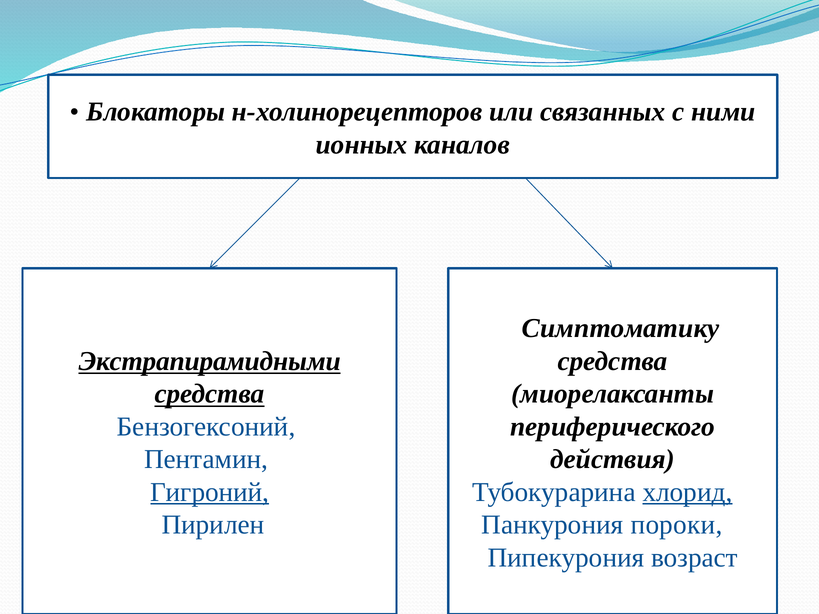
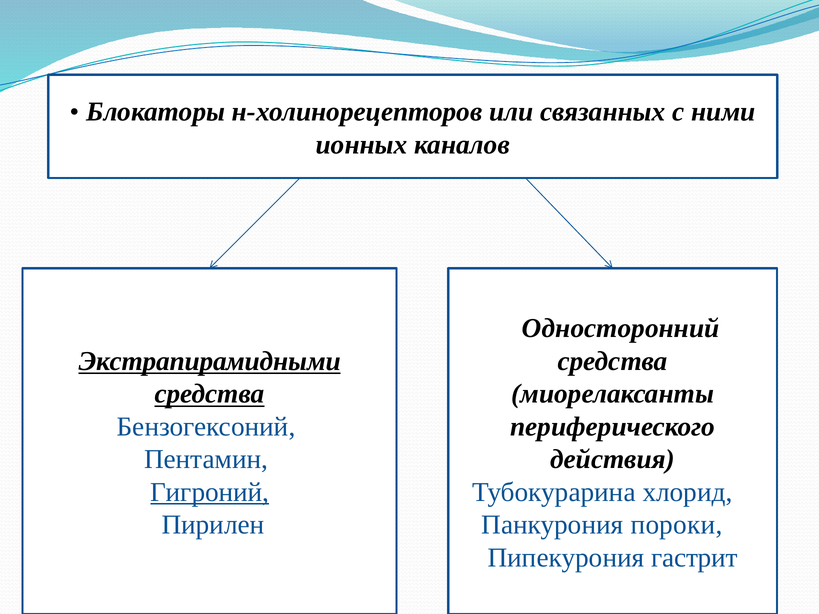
Симптоматику: Симптоматику -> Односторонний (621, 329)
хлорид underline: present -> none (687, 492)
возраст: возраст -> гастрит (694, 558)
